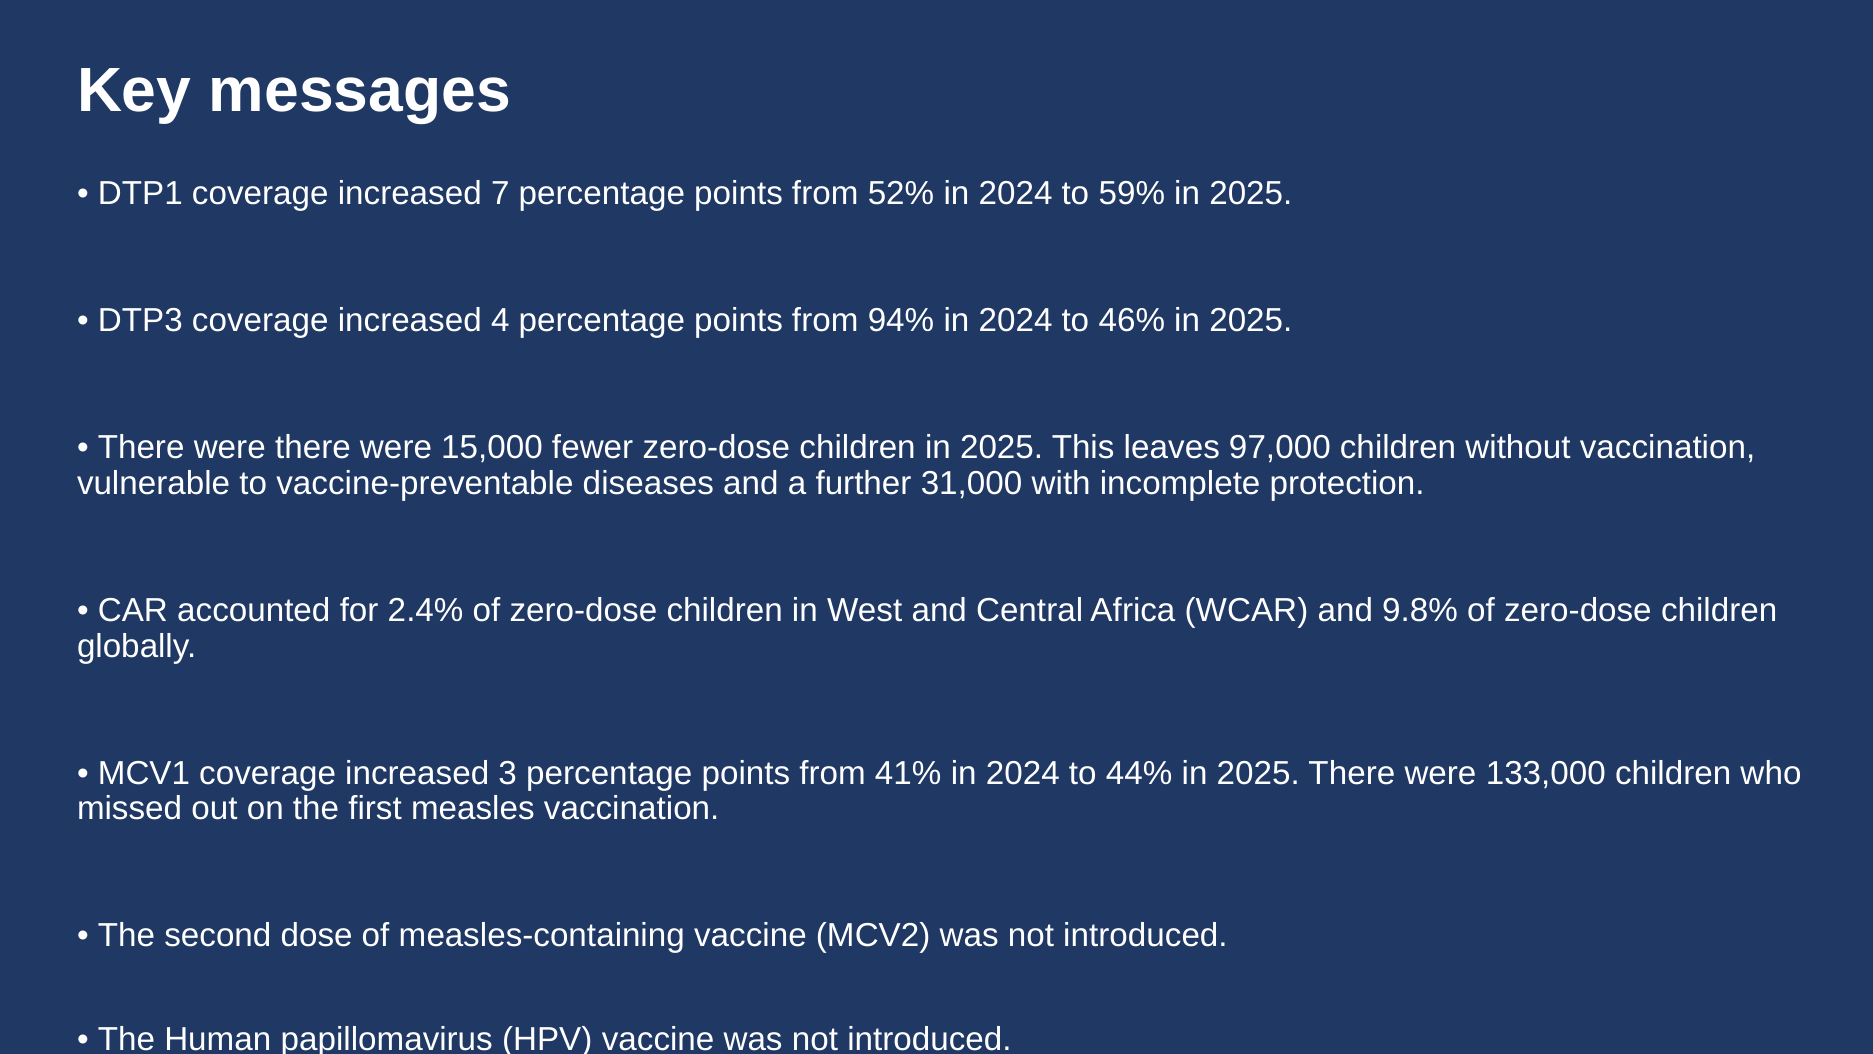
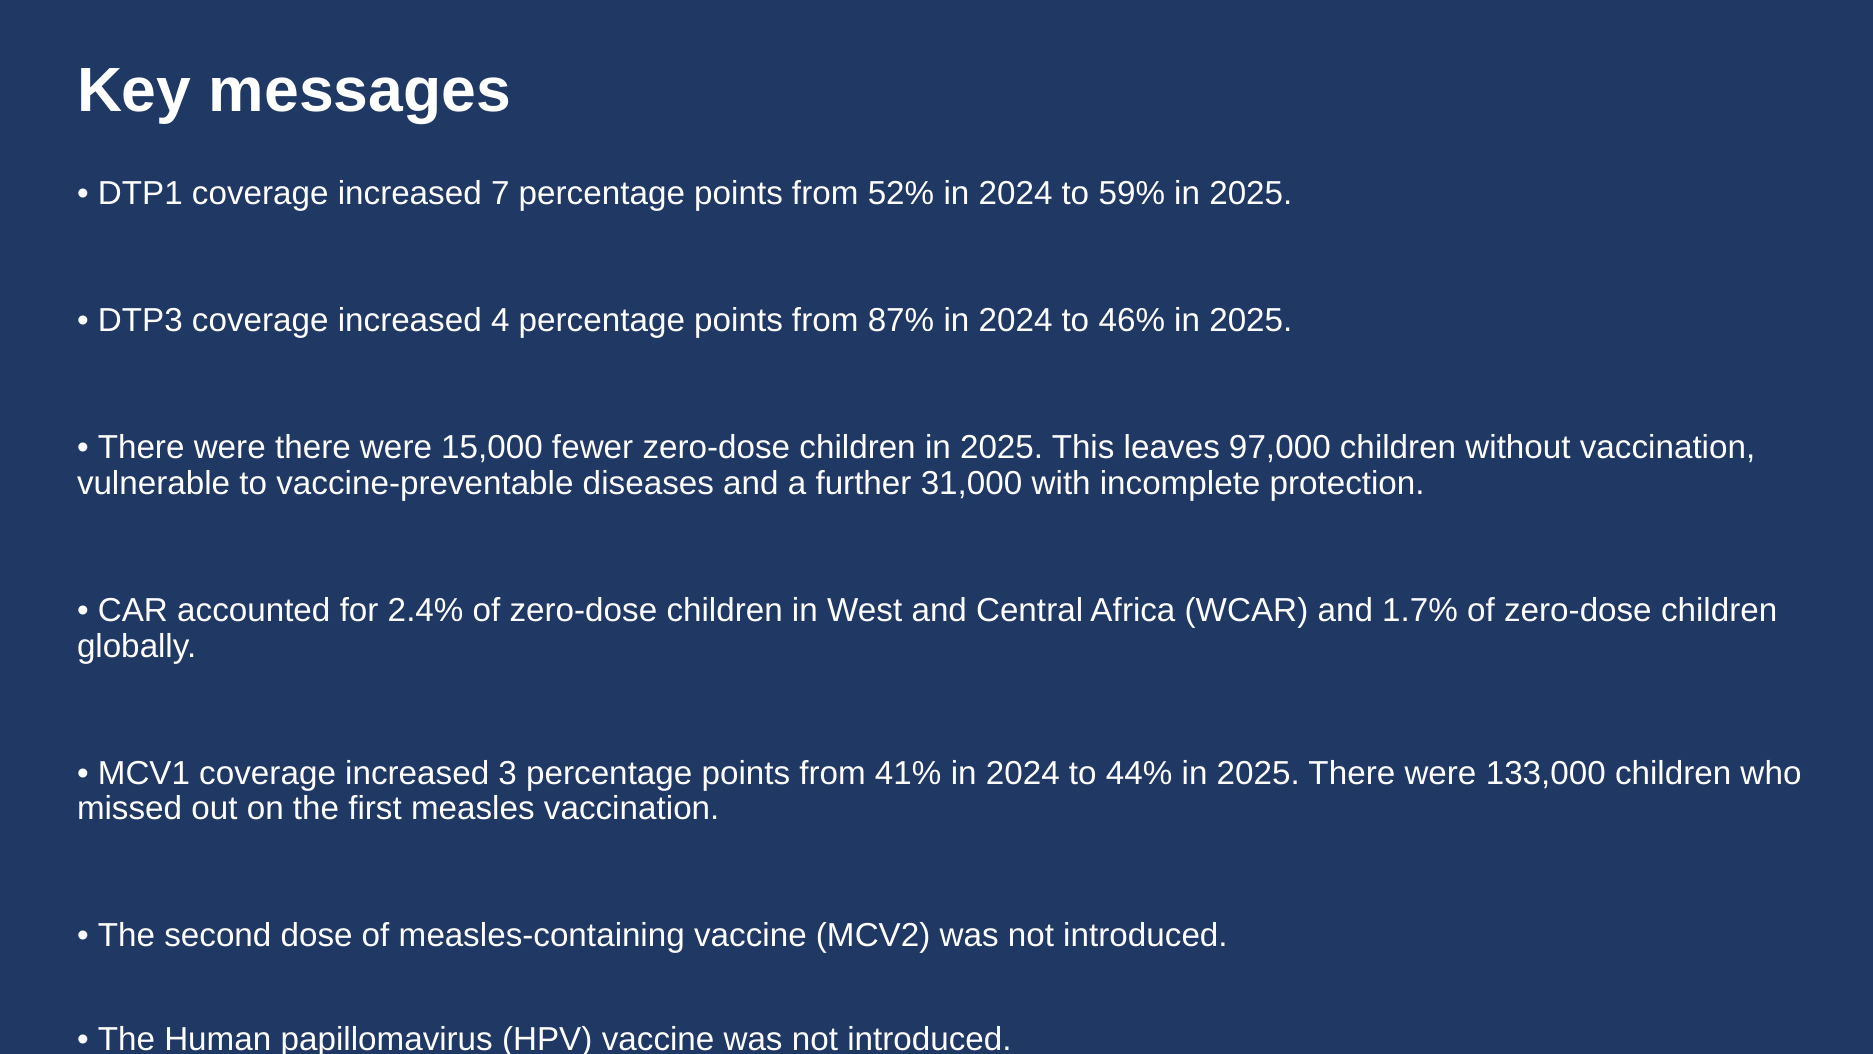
94%: 94% -> 87% (901, 320)
9.8%: 9.8% -> 1.7% (1420, 610)
